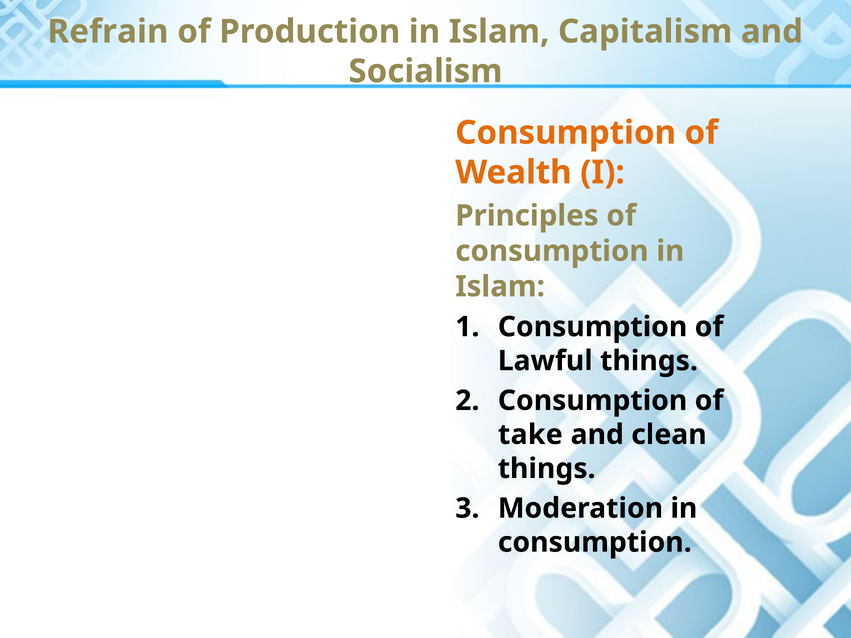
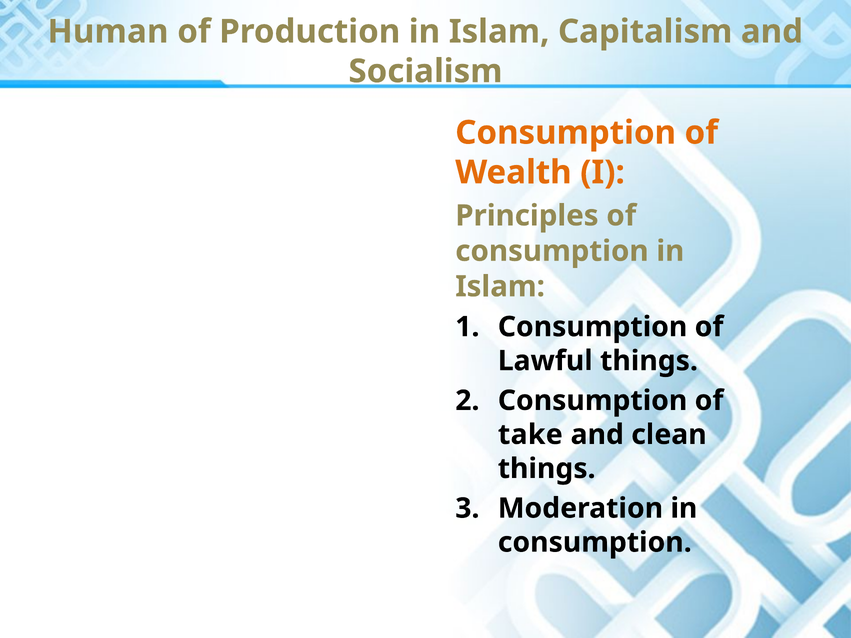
Refrain: Refrain -> Human (108, 32)
